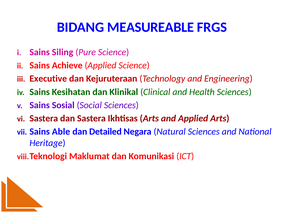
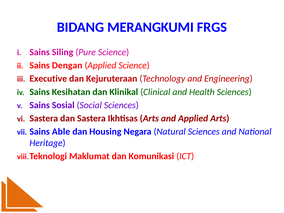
MEASUREABLE: MEASUREABLE -> MERANGKUMI (151, 27)
Achieve: Achieve -> Dengan (67, 65)
Detailed: Detailed -> Housing (105, 132)
